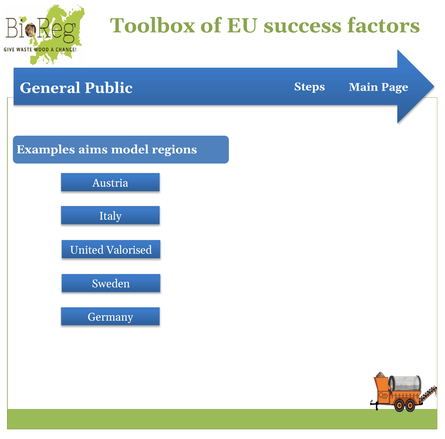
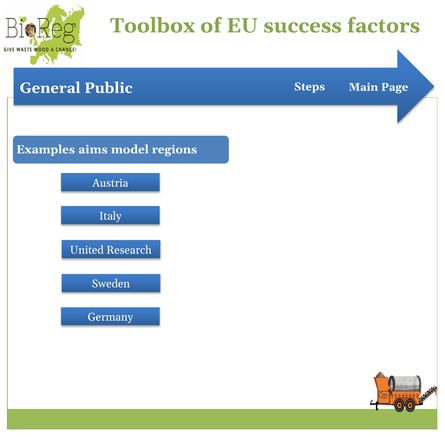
Valorised: Valorised -> Research (129, 249)
